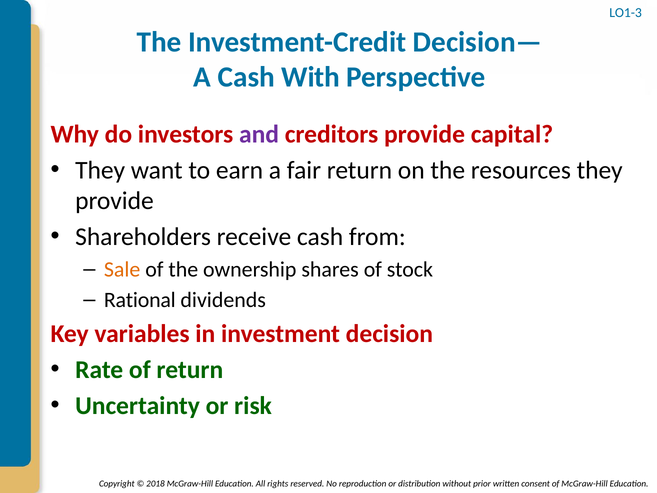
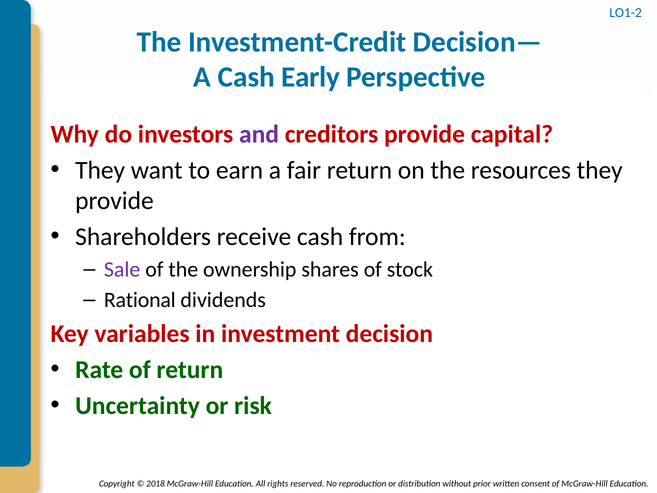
LO1-3: LO1-3 -> LO1-2 (626, 13)
With: With -> Early (311, 77)
Sale colour: orange -> purple (122, 269)
